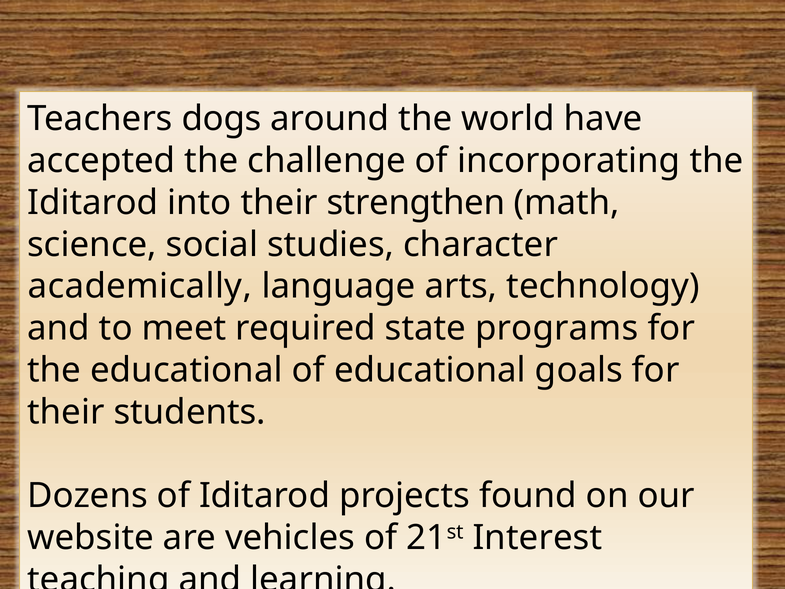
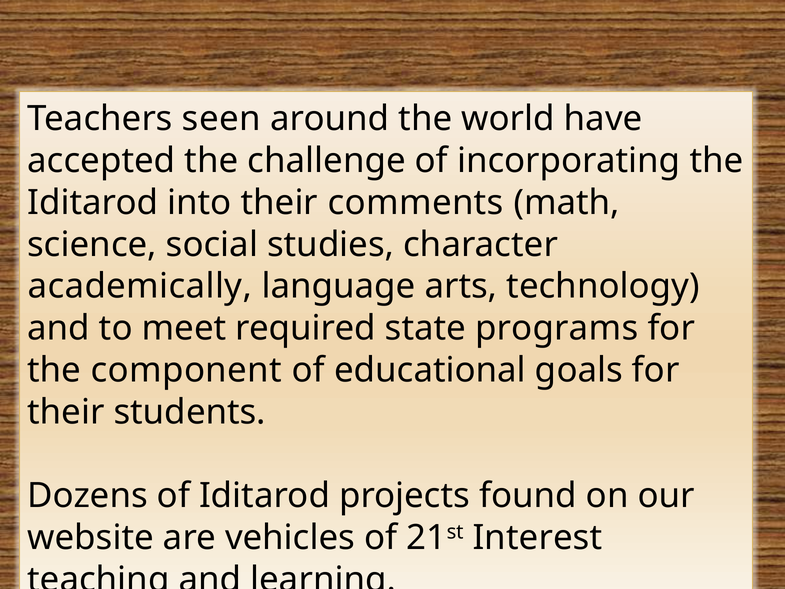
dogs: dogs -> seen (221, 119)
strengthen: strengthen -> comments (416, 203)
the educational: educational -> component (186, 370)
